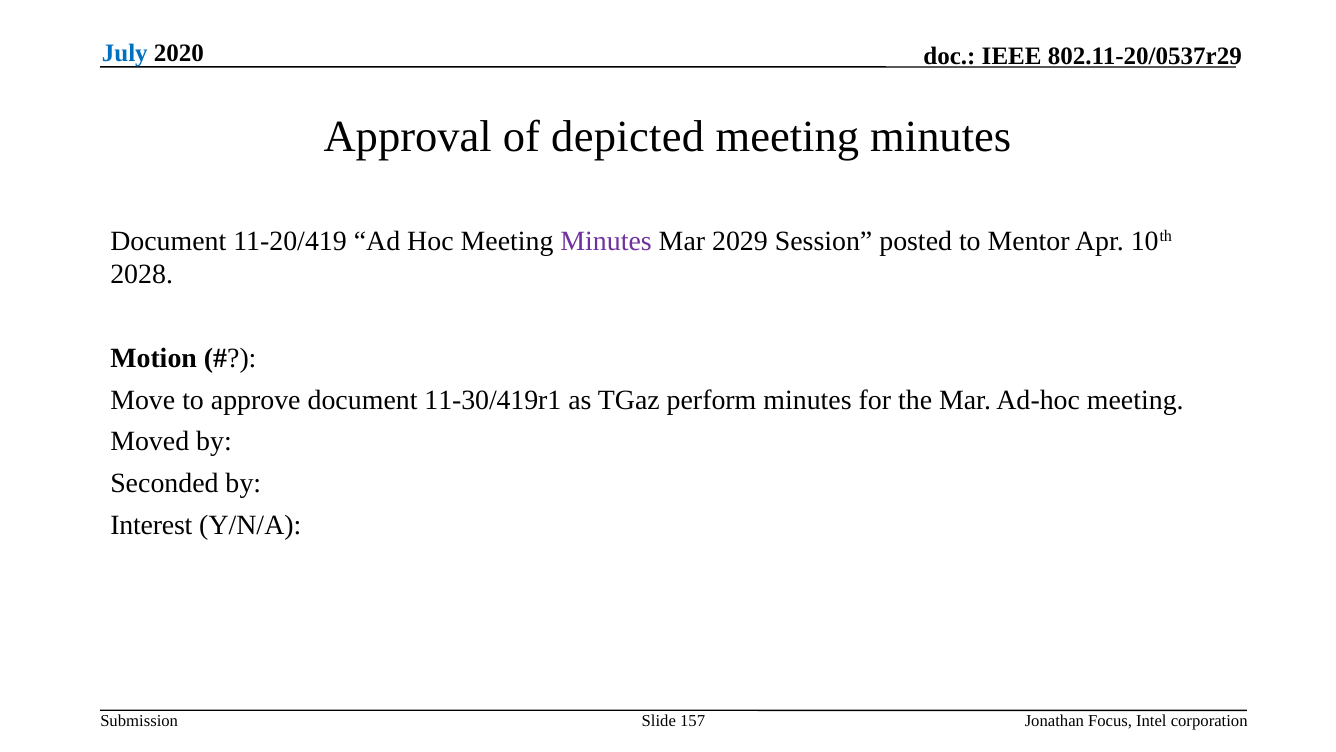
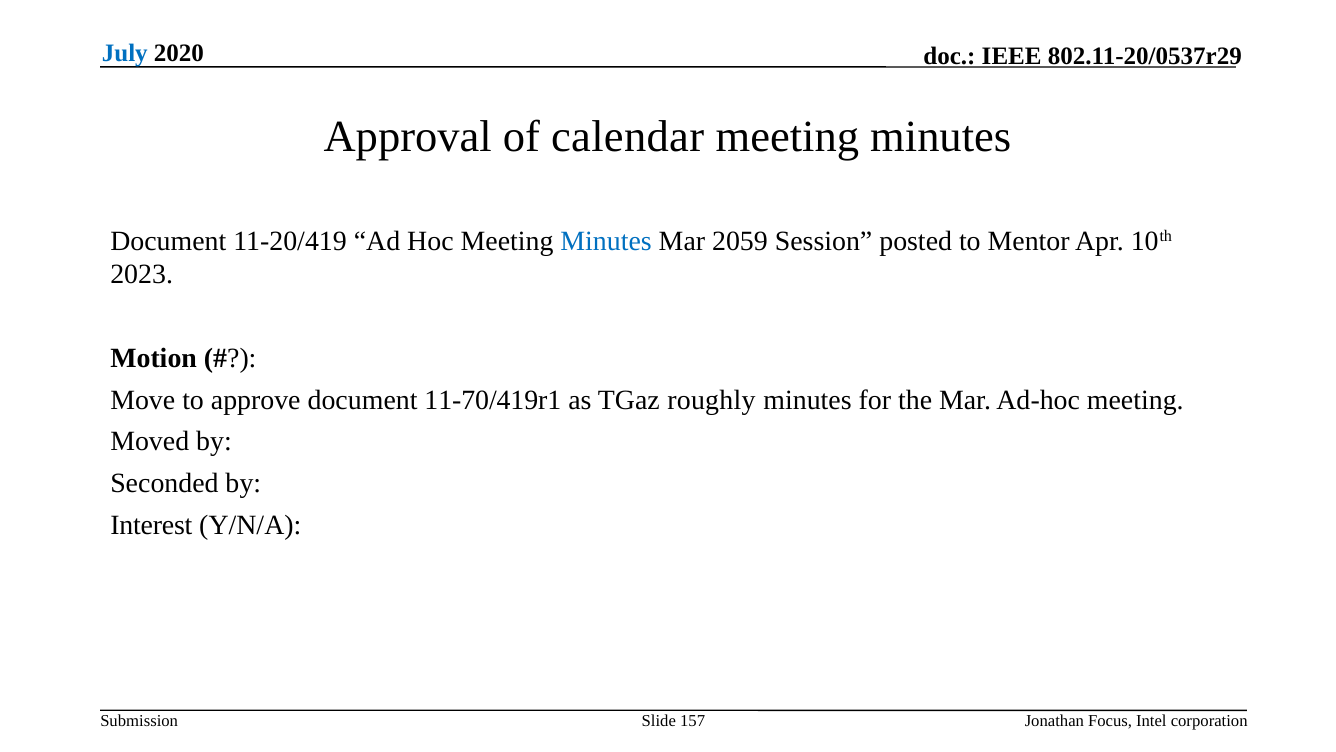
depicted: depicted -> calendar (628, 137)
Minutes colour: purple -> blue (606, 241)
2029: 2029 -> 2059 (740, 241)
2028: 2028 -> 2023 (142, 274)
11-30/419r1: 11-30/419r1 -> 11-70/419r1 (493, 400)
perform: perform -> roughly (711, 400)
